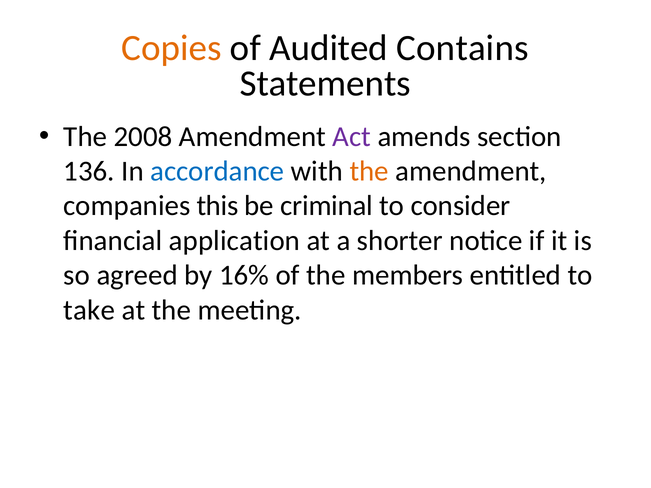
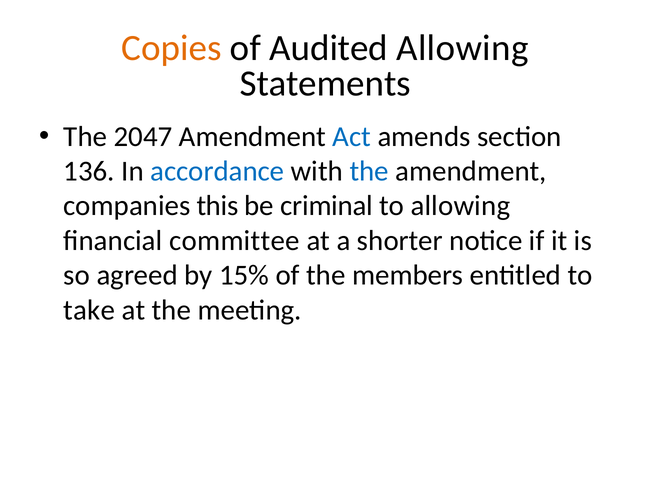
Audited Contains: Contains -> Allowing (462, 48)
2008: 2008 -> 2047 (143, 137)
Act colour: purple -> blue (352, 137)
the colour: orange -> blue (369, 171)
to consider: consider -> allowing (460, 206)
application: application -> committee (234, 241)
16%: 16% -> 15% (244, 275)
